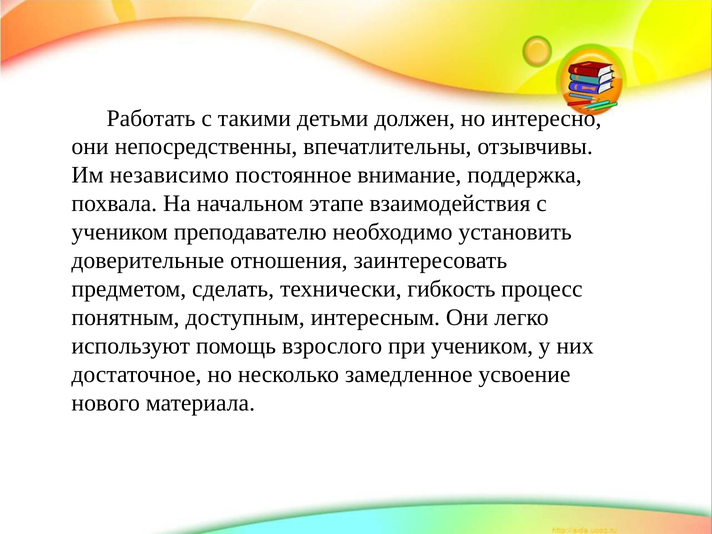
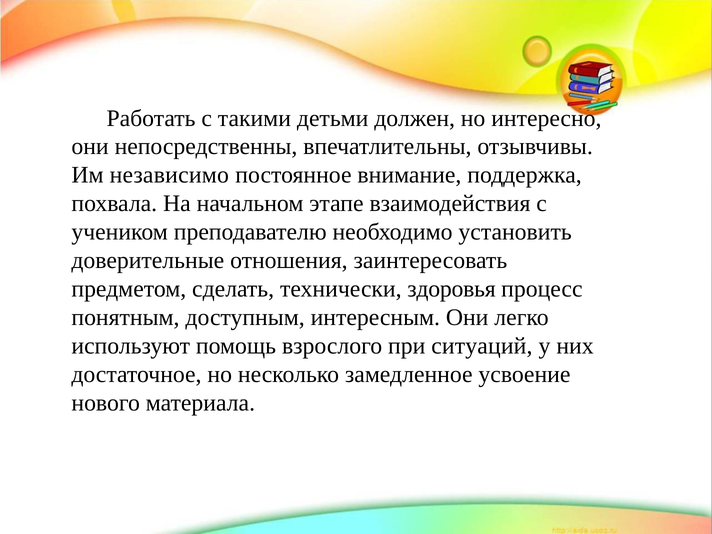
гибкость: гибкость -> здоровья (452, 289)
при учеником: учеником -> ситуаций (482, 346)
